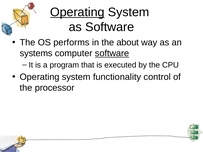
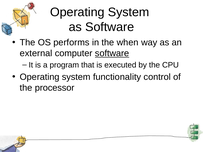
Operating underline: present -> none (77, 12)
about: about -> when (128, 43)
systems: systems -> external (36, 53)
